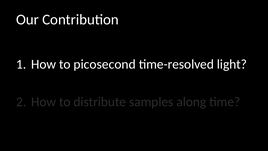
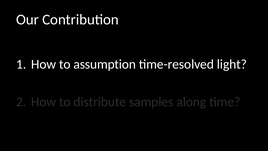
picosecond: picosecond -> assumption (105, 64)
